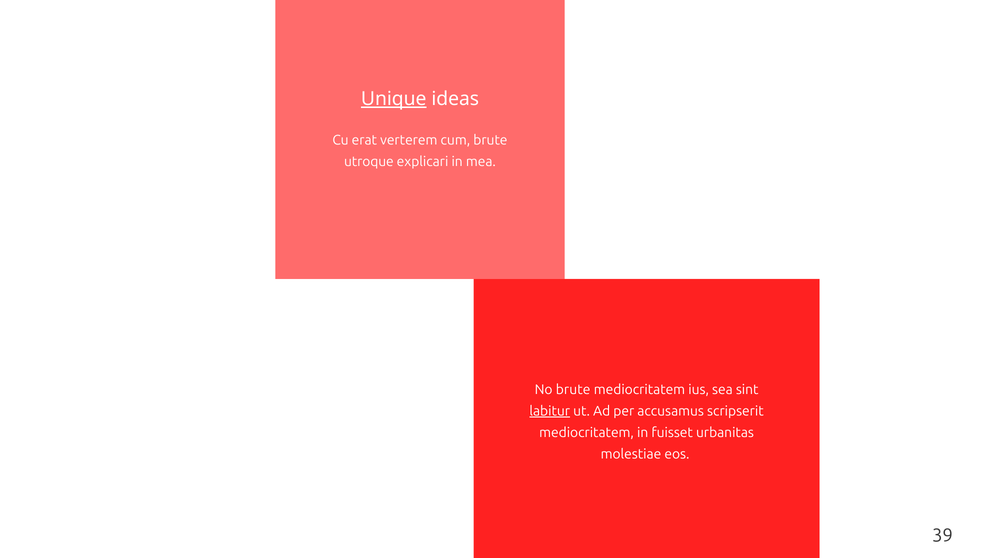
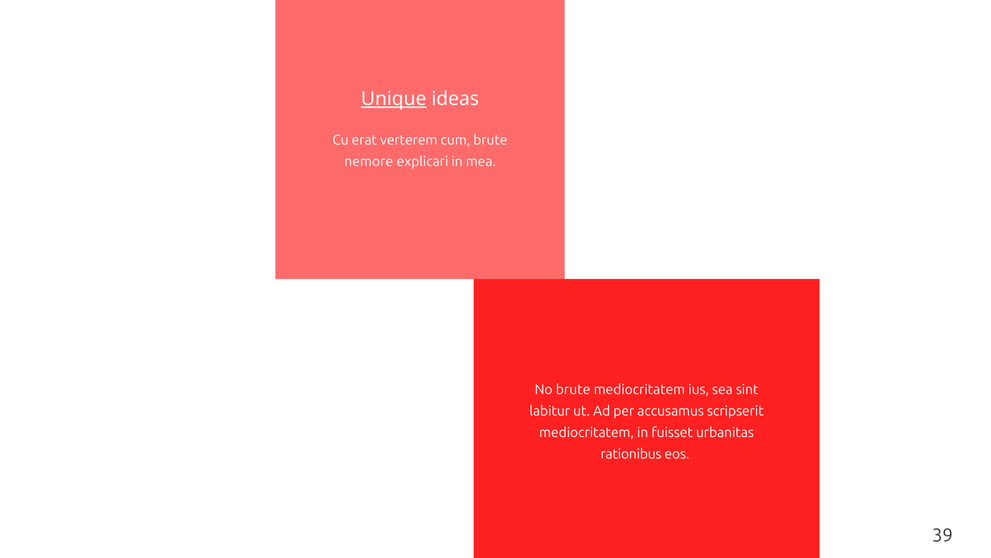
utroque: utroque -> nemore (369, 162)
labitur underline: present -> none (550, 411)
molestiae: molestiae -> rationibus (631, 454)
